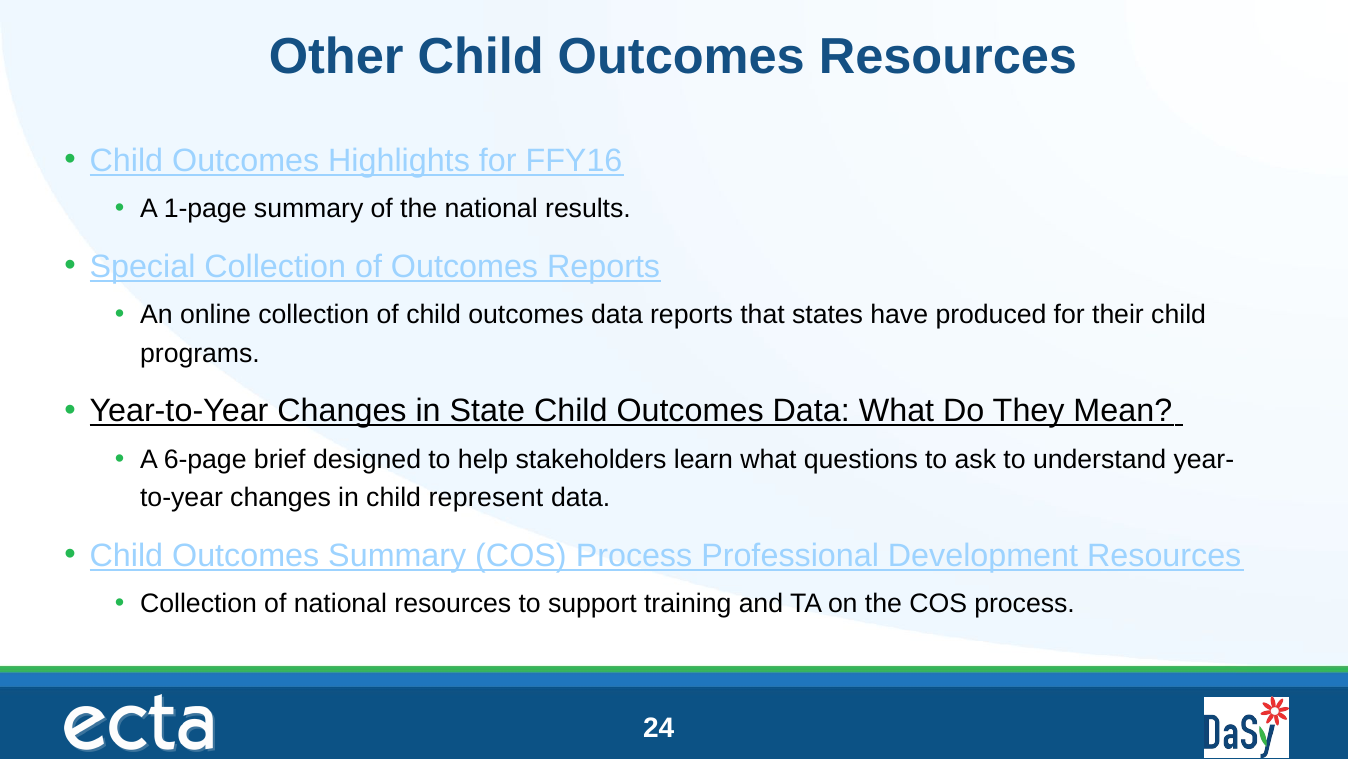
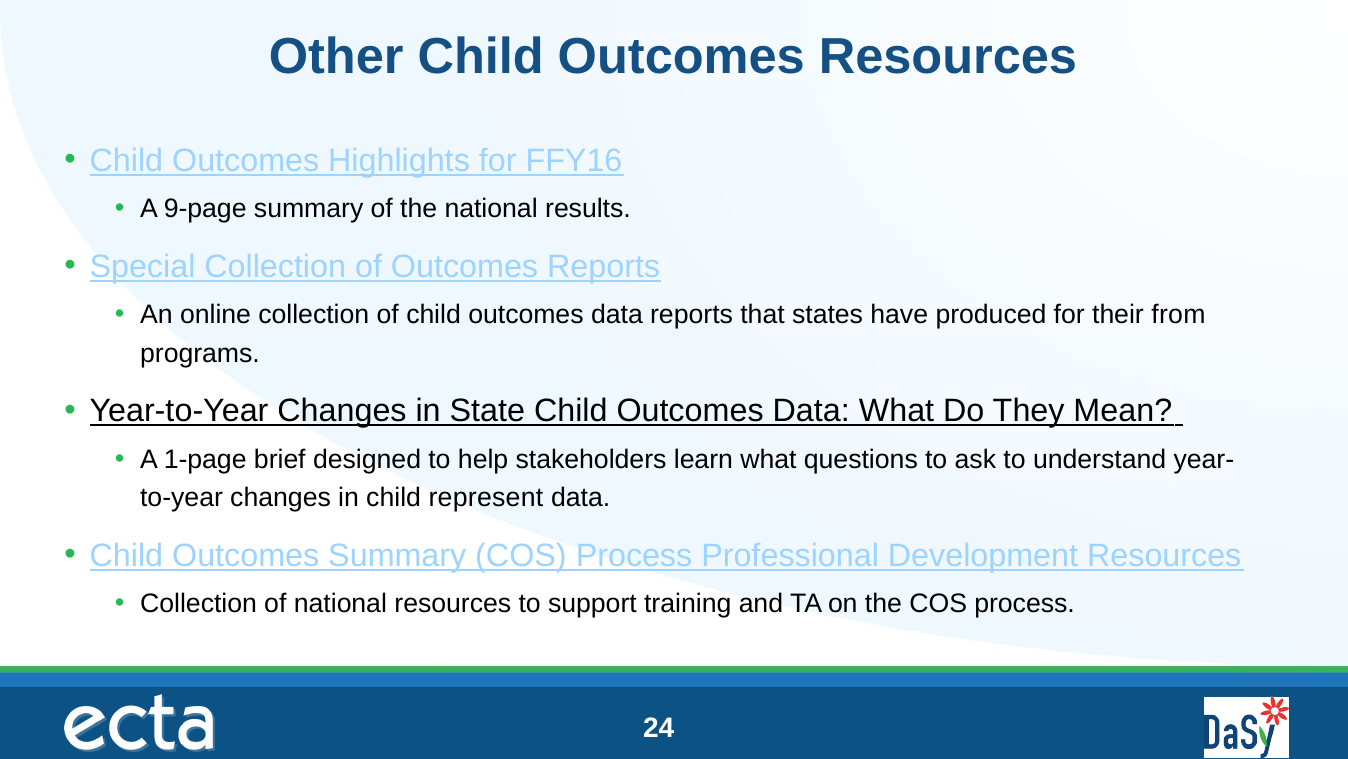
1-page: 1-page -> 9-page (205, 209)
their child: child -> from (1178, 315)
6-page: 6-page -> 1-page (205, 459)
